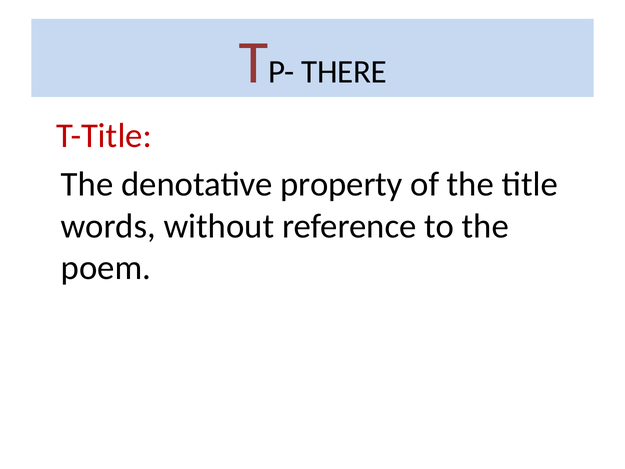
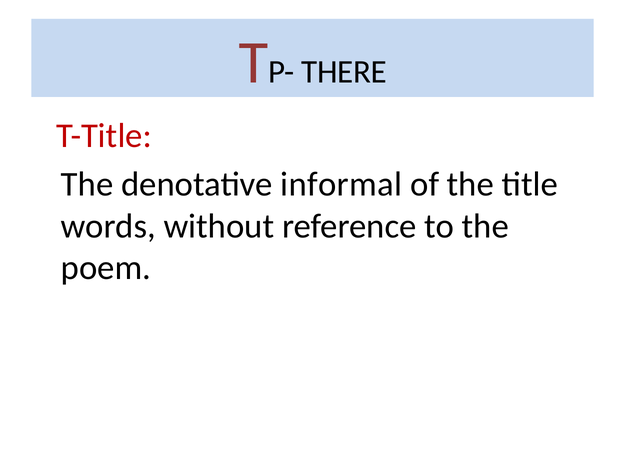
property: property -> informal (341, 184)
